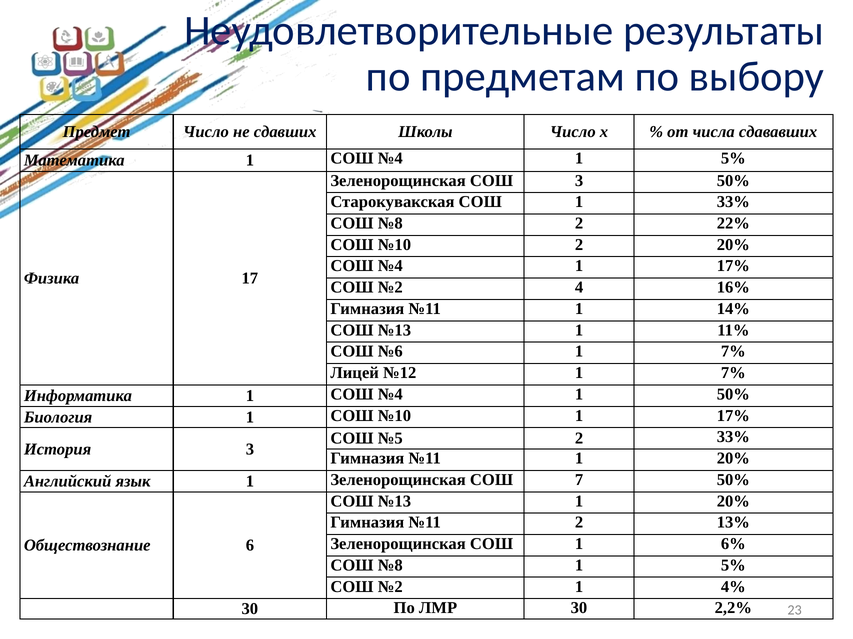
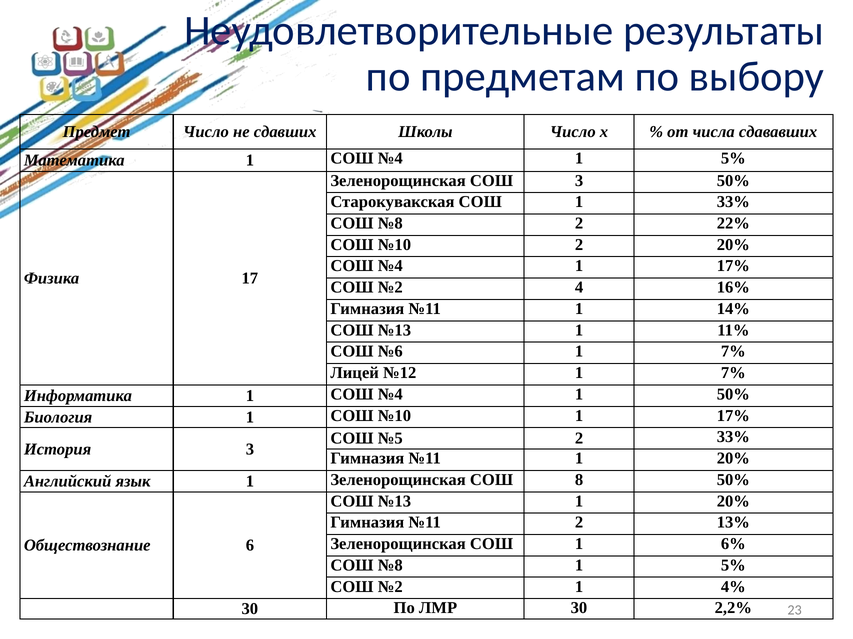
7: 7 -> 8 (579, 480)
